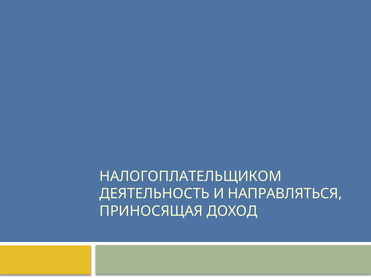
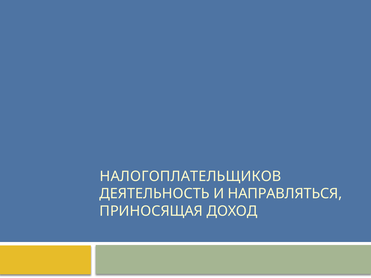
НАЛОГОПЛАТЕЛЬЩИКОМ: НАЛОГОПЛАТЕЛЬЩИКОМ -> НАЛОГОПЛАТЕЛЬЩИКОВ (191, 177)
